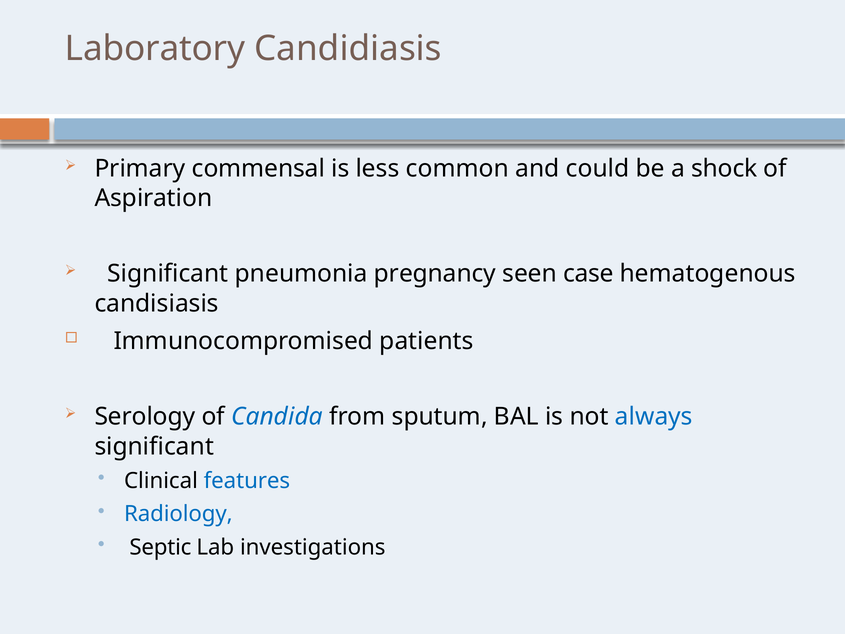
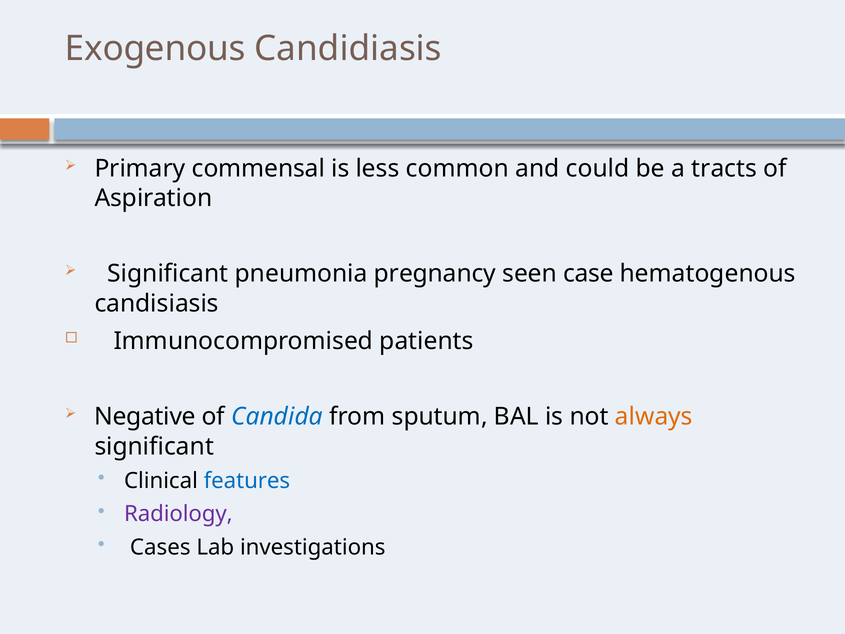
Laboratory: Laboratory -> Exogenous (155, 49)
shock: shock -> tracts (724, 169)
Serology: Serology -> Negative (145, 417)
always colour: blue -> orange (654, 417)
Radiology colour: blue -> purple (178, 514)
Septic: Septic -> Cases (160, 547)
